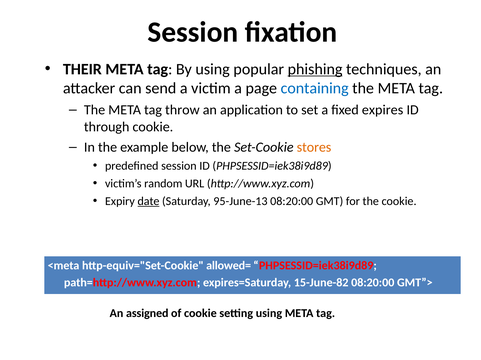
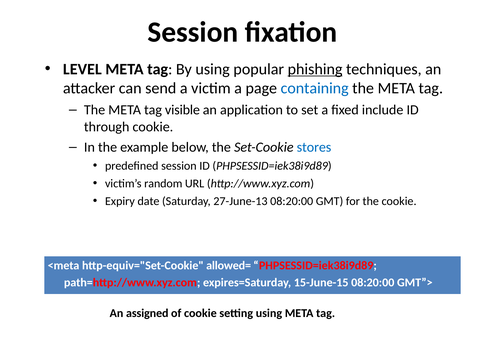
THEIR: THEIR -> LEVEL (82, 69)
throw: throw -> visible (182, 110)
expires: expires -> include (383, 110)
stores colour: orange -> blue (314, 148)
date underline: present -> none (148, 202)
95-June-13: 95-June-13 -> 27-June-13 (240, 202)
15-June-82: 15-June-82 -> 15-June-15 (321, 283)
